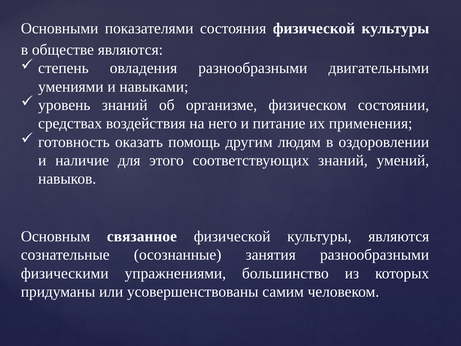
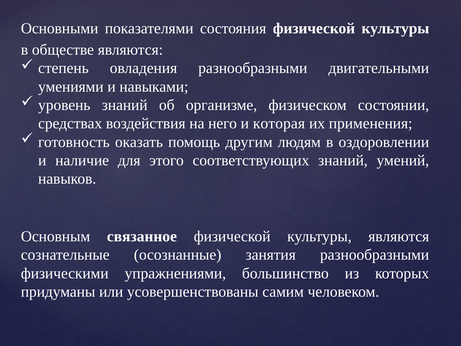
питание: питание -> которая (279, 123)
